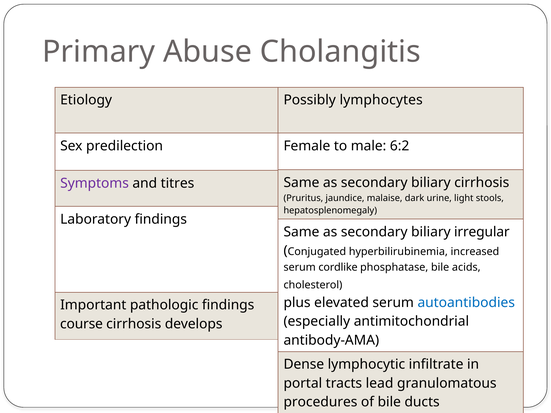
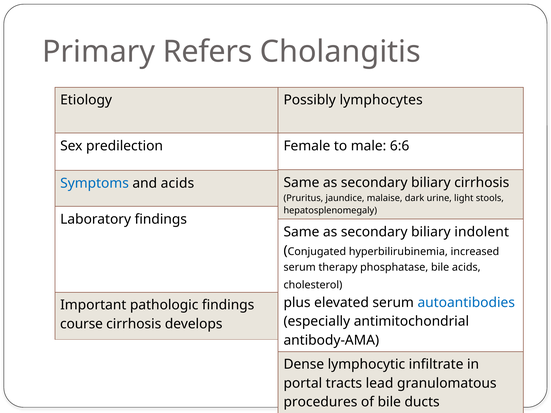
Abuse: Abuse -> Refers (208, 52)
6:2: 6:2 -> 6:6 (400, 146)
Symptoms colour: purple -> blue (95, 183)
and titres: titres -> acids (177, 183)
irregular: irregular -> indolent (482, 232)
cordlike: cordlike -> therapy (338, 267)
